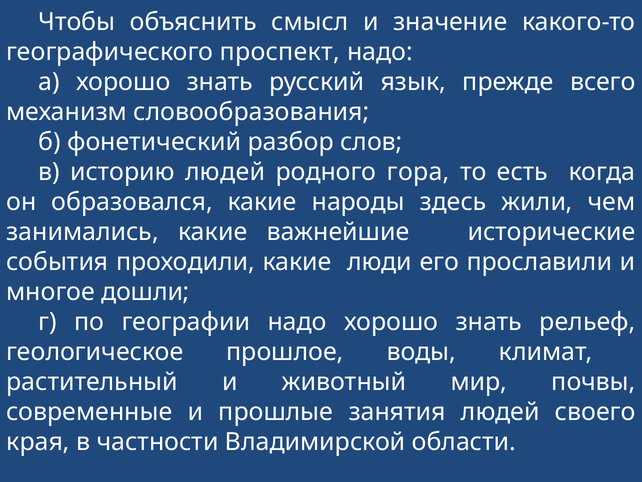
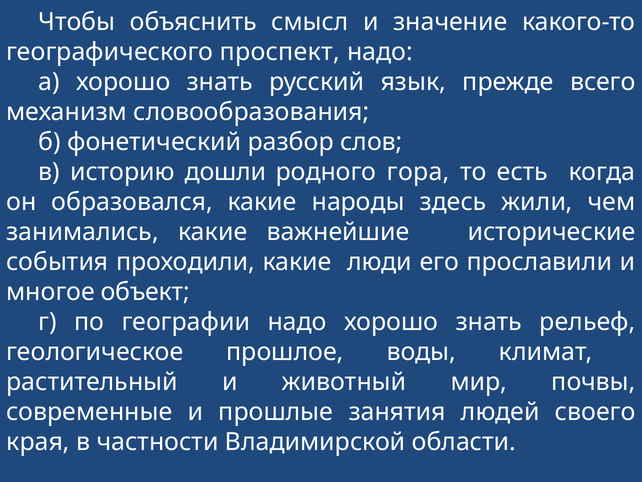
историю людей: людей -> дошли (225, 172)
дошли: дошли -> объект (145, 292)
